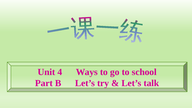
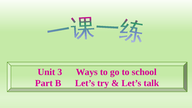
4: 4 -> 3 (60, 72)
